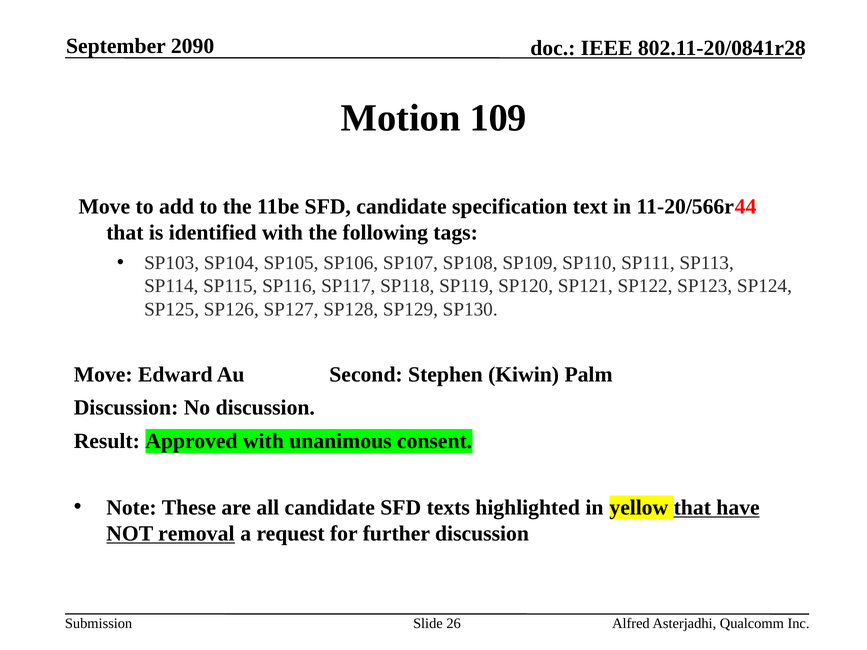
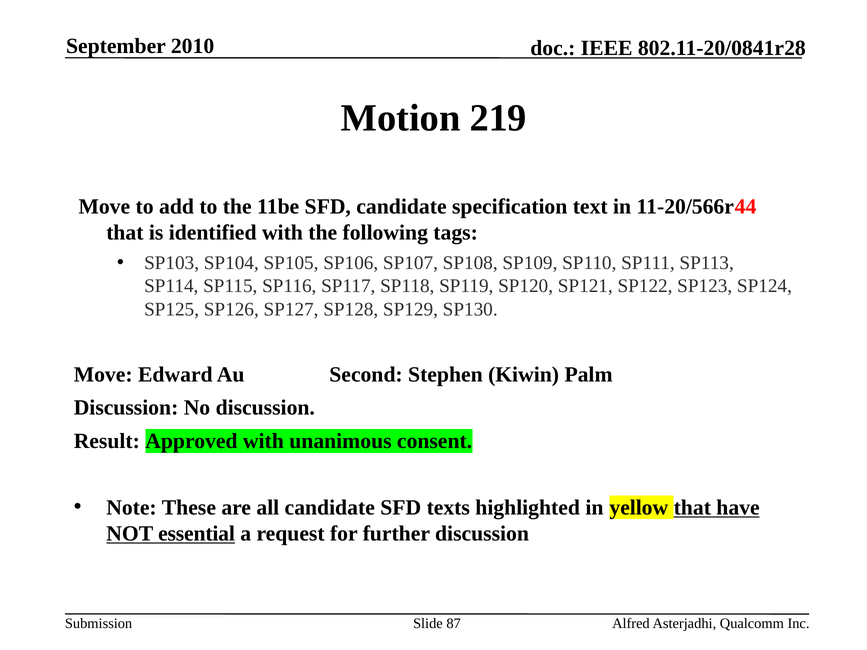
2090: 2090 -> 2010 (193, 46)
109: 109 -> 219 (498, 118)
removal: removal -> essential (197, 534)
26: 26 -> 87 (454, 624)
